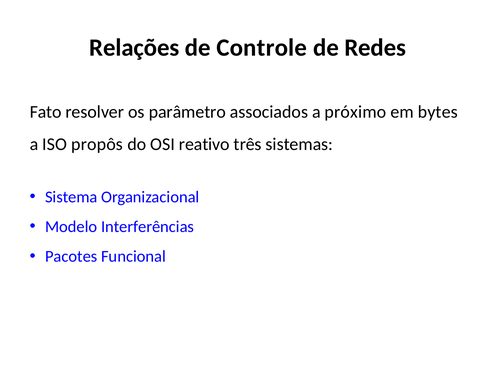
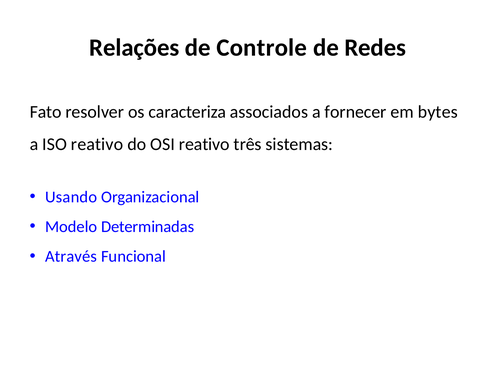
parâmetro: parâmetro -> caracteriza (187, 112)
próximo: próximo -> fornecer (356, 112)
ISO propôs: propôs -> reativo (97, 144)
Sistema: Sistema -> Usando (71, 197)
Interferências: Interferências -> Determinadas (148, 227)
Pacotes: Pacotes -> Através (71, 257)
